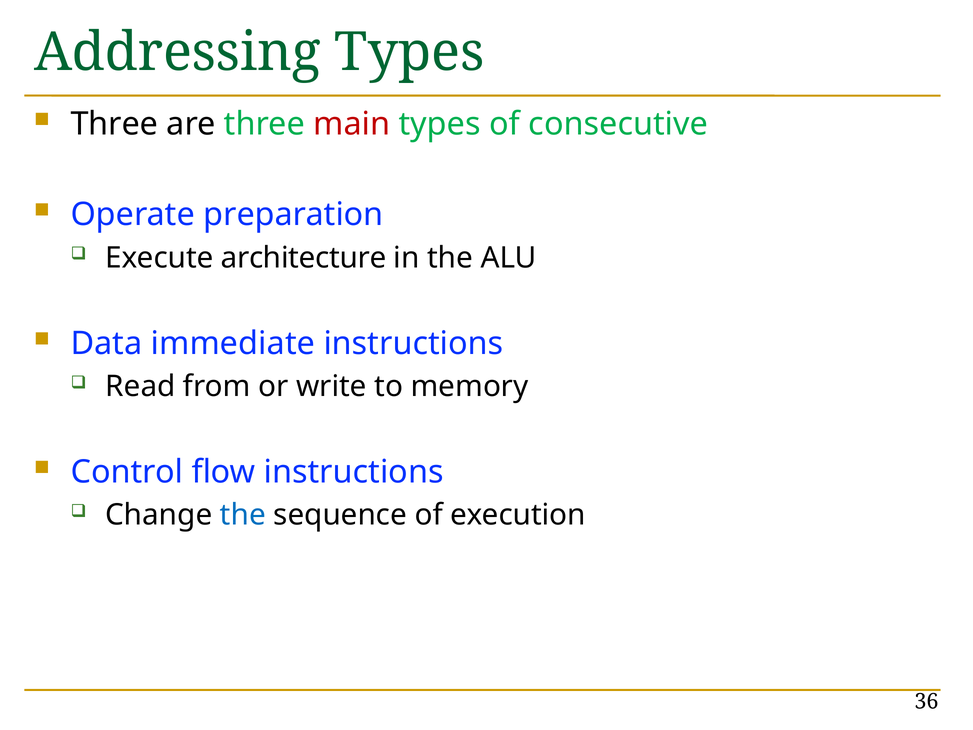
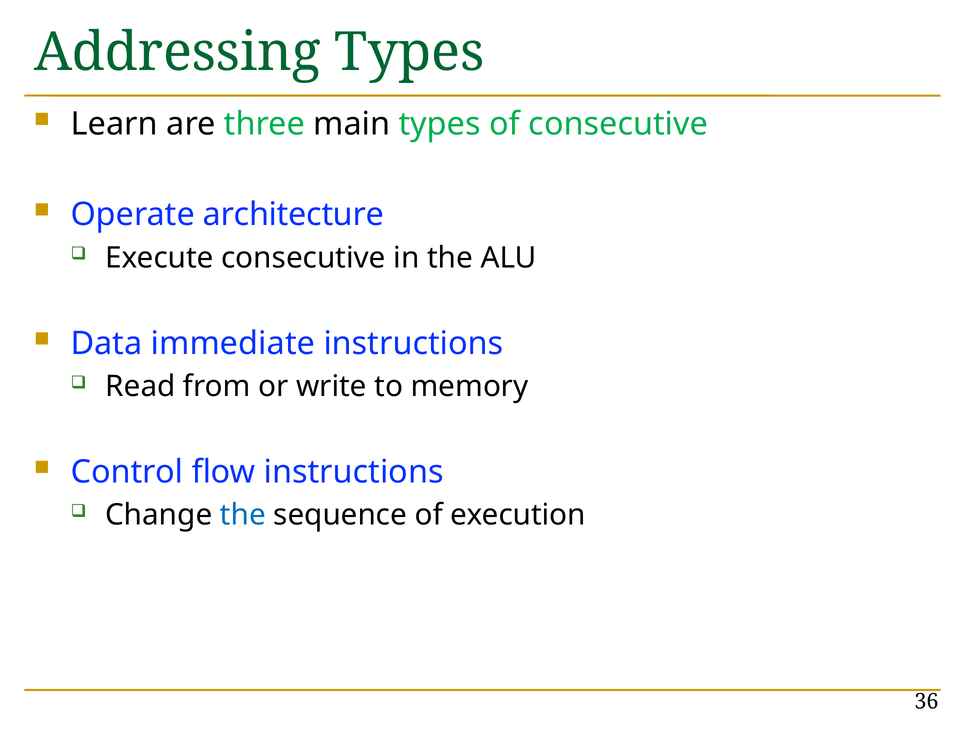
Three: Three -> Learn (114, 124)
main colour: red -> black (352, 124)
preparation: preparation -> architecture (293, 215)
Execute architecture: architecture -> consecutive (303, 258)
